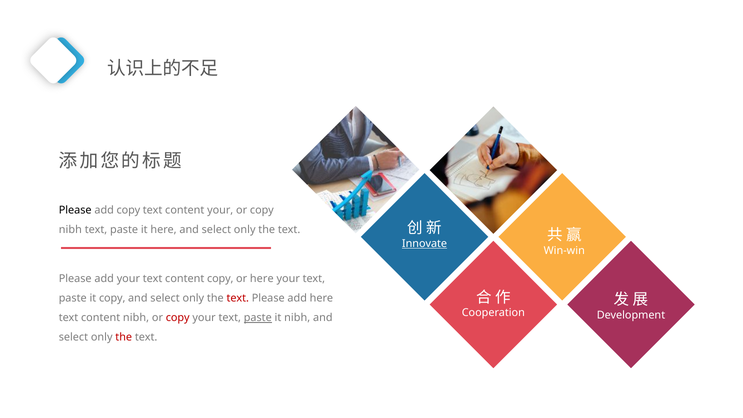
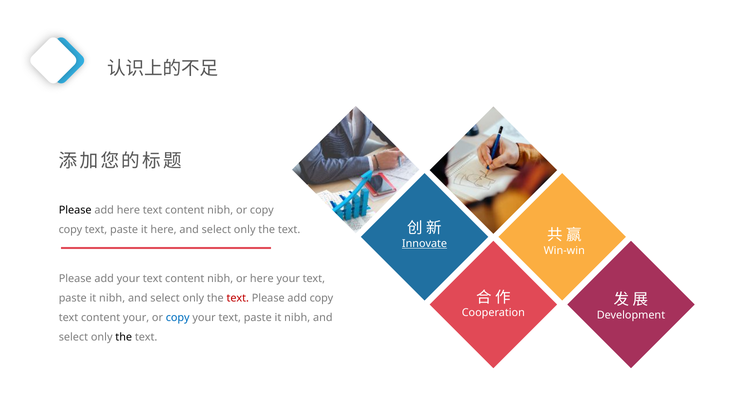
add copy: copy -> here (128, 210)
your: your -> nibh (220, 210)
nibh: nibh -> copy (70, 230)
your text content copy: copy -> nibh (220, 279)
copy: copy -> nibh (112, 298)
add here: here -> copy (321, 298)
content nibh: nibh -> your (136, 318)
copy colour: red -> blue (178, 318)
paste underline: present -> none (258, 318)
the colour: red -> black (124, 337)
